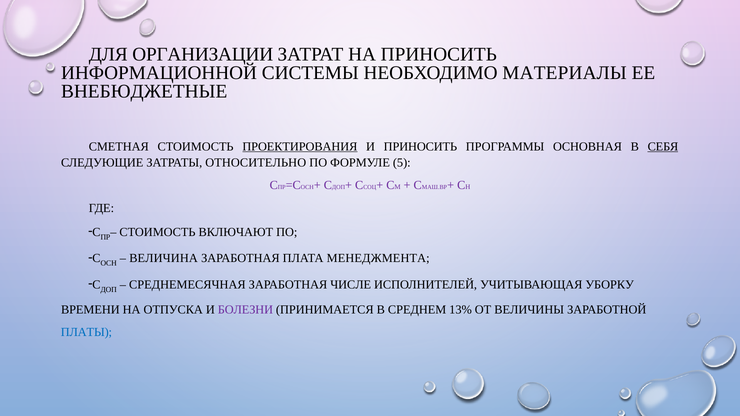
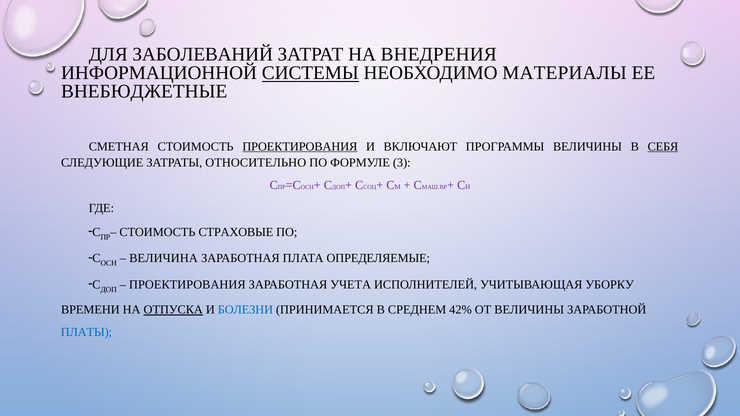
ОРГАНИЗАЦИИ: ОРГАНИЗАЦИИ -> ЗАБОЛЕВАНИЙ (203, 55)
НА ПРИНОСИТЬ: ПРИНОСИТЬ -> ВНЕДРЕНИЯ (439, 55)
СИСТЕМЫ underline: none -> present (310, 73)
И ПРИНОСИТЬ: ПРИНОСИТЬ -> ВКЛЮЧАЮТ (420, 147)
ПРОГРАММЫ ОСНОВНАЯ: ОСНОВНАЯ -> ВЕЛИЧИНЫ (588, 147)
5: 5 -> 3 (402, 163)
ВКЛЮЧАЮТ: ВКЛЮЧАЮТ -> СТРАХОВЫЕ (236, 232)
МЕНЕДЖМЕНТА: МЕНЕДЖМЕНТА -> ОПРЕДЕЛЯЕМЫЕ (378, 259)
СРЕДНЕМЕСЯЧНАЯ: СРЕДНЕМЕСЯЧНАЯ -> ПРОЕКТИРОВАНИЯ (187, 285)
ЧИСЛЕ: ЧИСЛЕ -> УЧЕТА (351, 285)
ОТПУСКА underline: none -> present (173, 310)
БОЛЕЗНИ colour: purple -> blue (245, 310)
13%: 13% -> 42% (461, 310)
